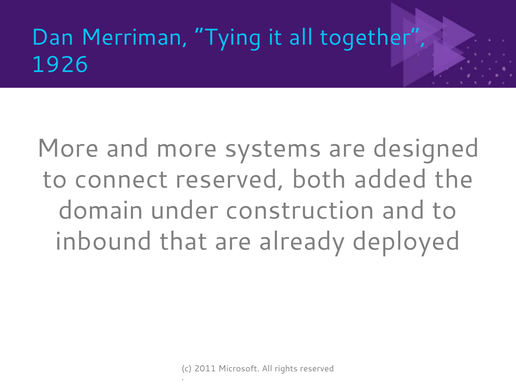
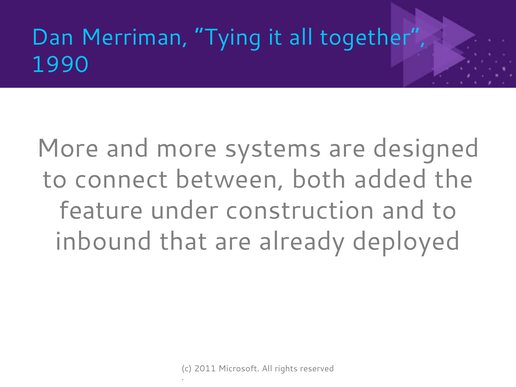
1926: 1926 -> 1990 (60, 65)
connect reserved: reserved -> between (230, 179)
domain: domain -> feature (101, 210)
